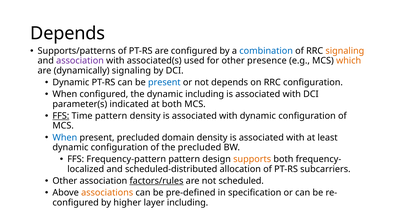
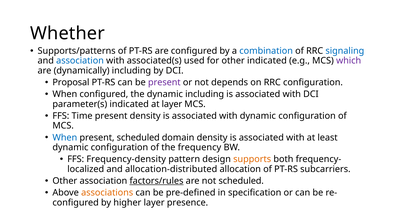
Depends: Depends -> Whether (67, 33)
signaling colour: orange -> blue (345, 51)
association colour: purple -> blue (80, 61)
other presence: presence -> indicated (267, 61)
which colour: orange -> purple (349, 61)
dynamically signaling: signaling -> including (131, 70)
Dynamic: Dynamic -> Proposal (71, 82)
present colour: blue -> purple (164, 82)
at both: both -> layer (172, 104)
FFS underline: present -> none (61, 116)
Time pattern: pattern -> present (111, 116)
present precluded: precluded -> scheduled (138, 137)
the precluded: precluded -> frequency (199, 147)
Frequency-pattern: Frequency-pattern -> Frequency-density (126, 159)
scheduled-distributed: scheduled-distributed -> allocation-distributed (171, 169)
layer including: including -> presence (188, 202)
